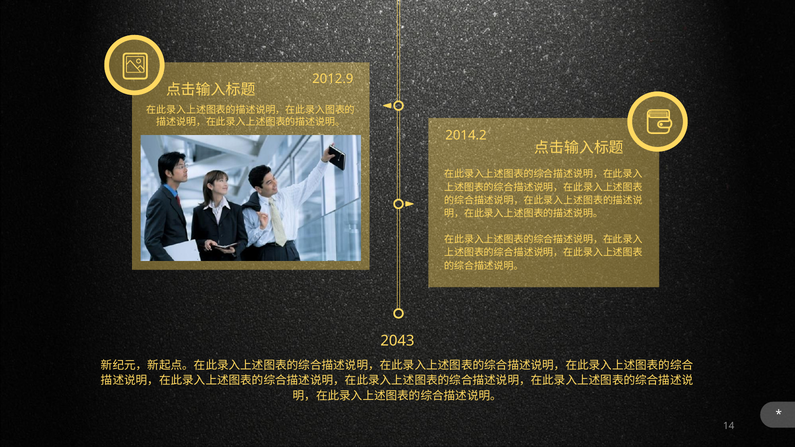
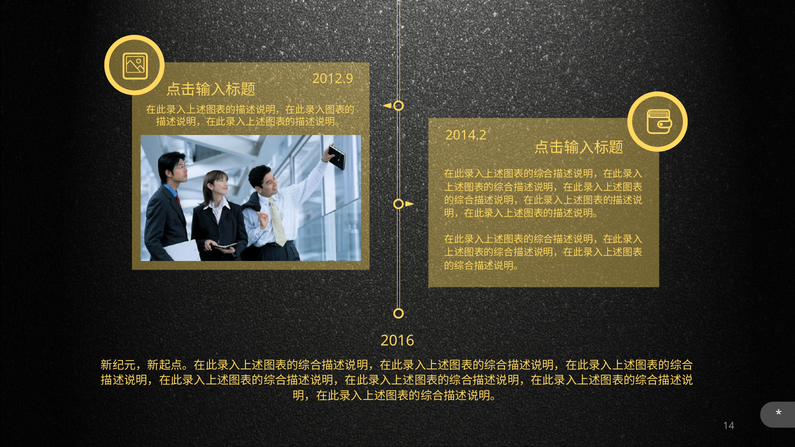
2043: 2043 -> 2016 (397, 341)
